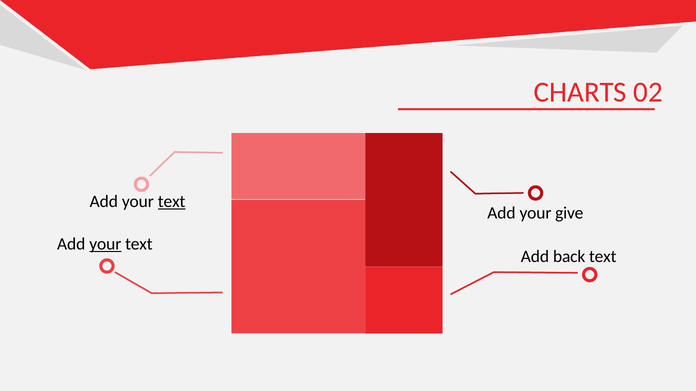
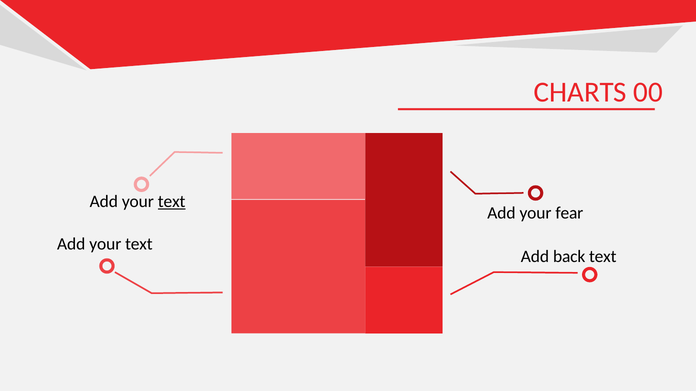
02: 02 -> 00 (648, 92)
give: give -> fear (569, 213)
your underline: present -> none (105, 244)
